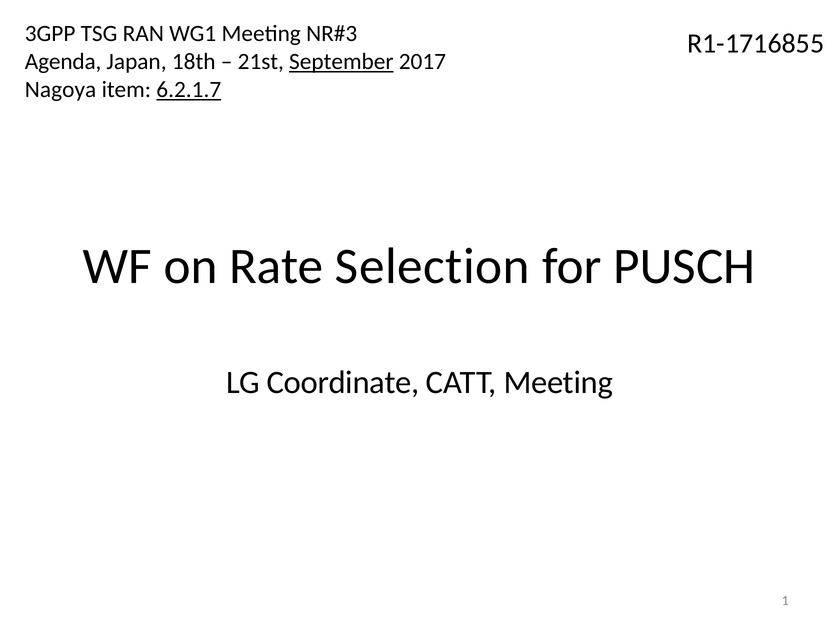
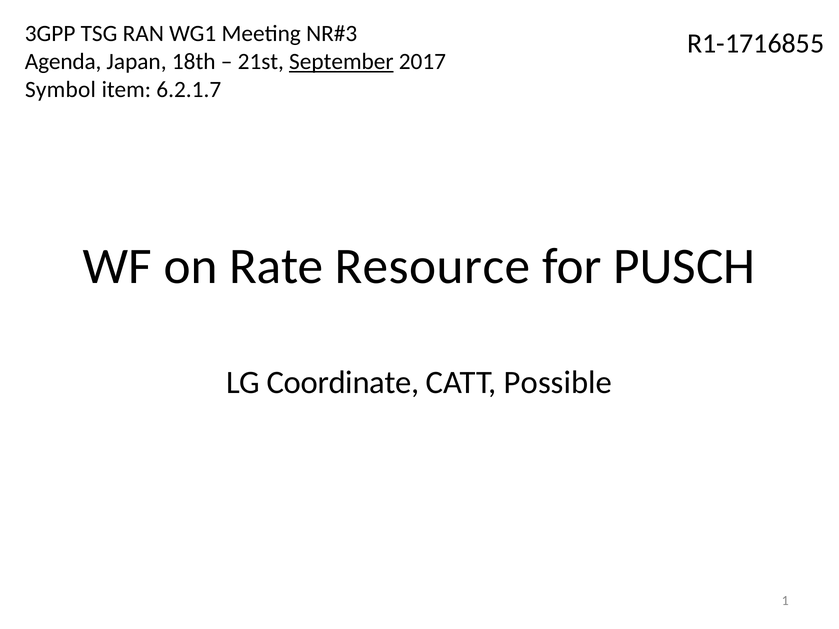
Nagoya: Nagoya -> Symbol (60, 90)
6.2.1.7 underline: present -> none (189, 90)
Selection: Selection -> Resource (432, 266)
CATT Meeting: Meeting -> Possible (558, 383)
